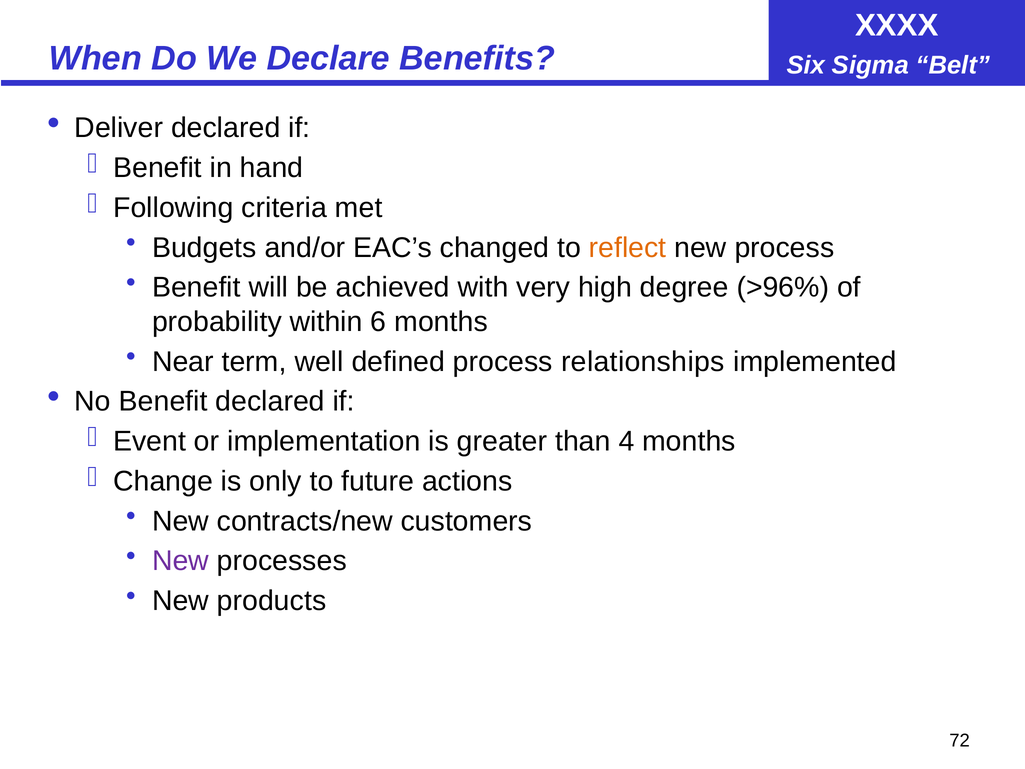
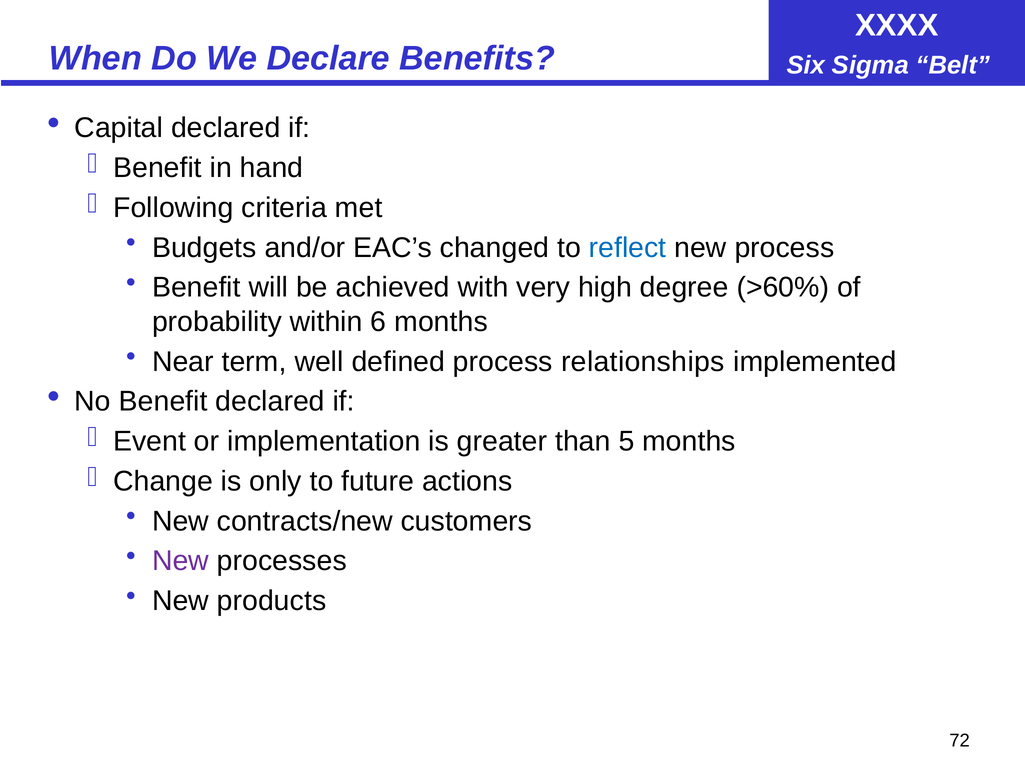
Deliver: Deliver -> Capital (119, 128)
reflect colour: orange -> blue (628, 248)
>96%: >96% -> >60% (783, 287)
4: 4 -> 5 (626, 441)
